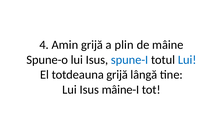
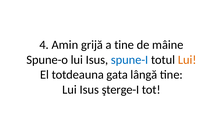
a plin: plin -> tine (124, 45)
Lui colour: blue -> orange (187, 60)
totdeauna grijă: grijă -> gata (117, 74)
mâine-I: mâine-I -> şterge-I (120, 89)
